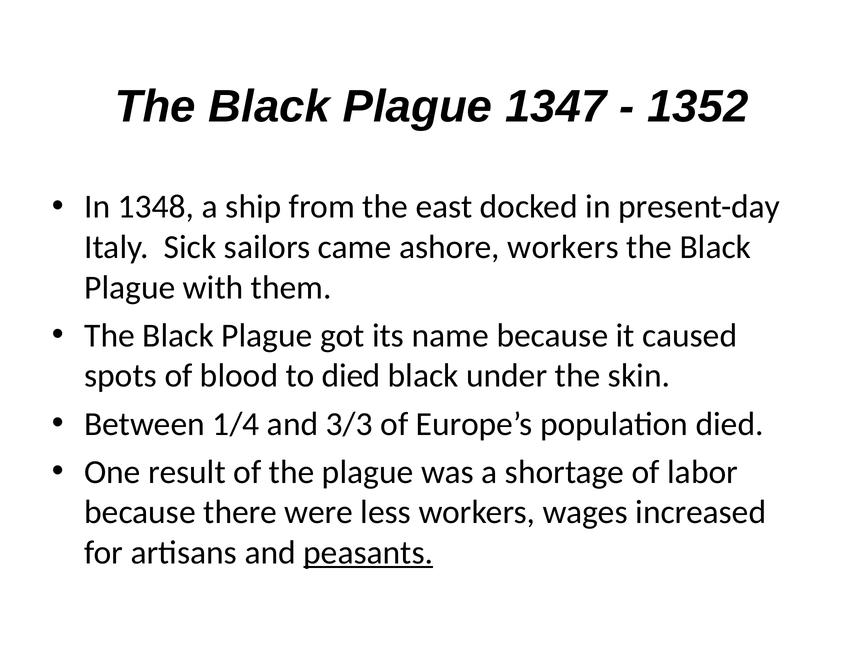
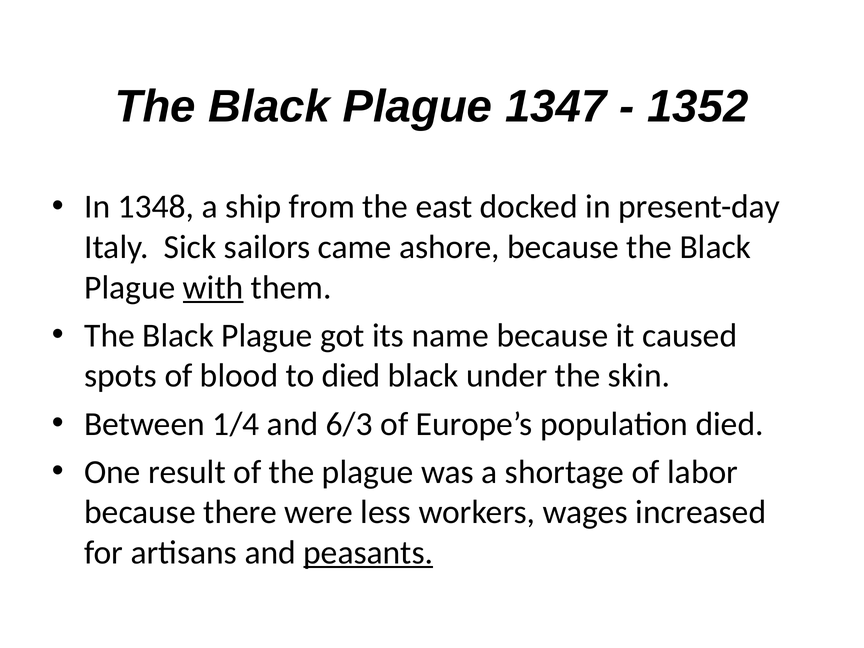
ashore workers: workers -> because (563, 247)
with underline: none -> present (213, 288)
3/3: 3/3 -> 6/3 (349, 424)
